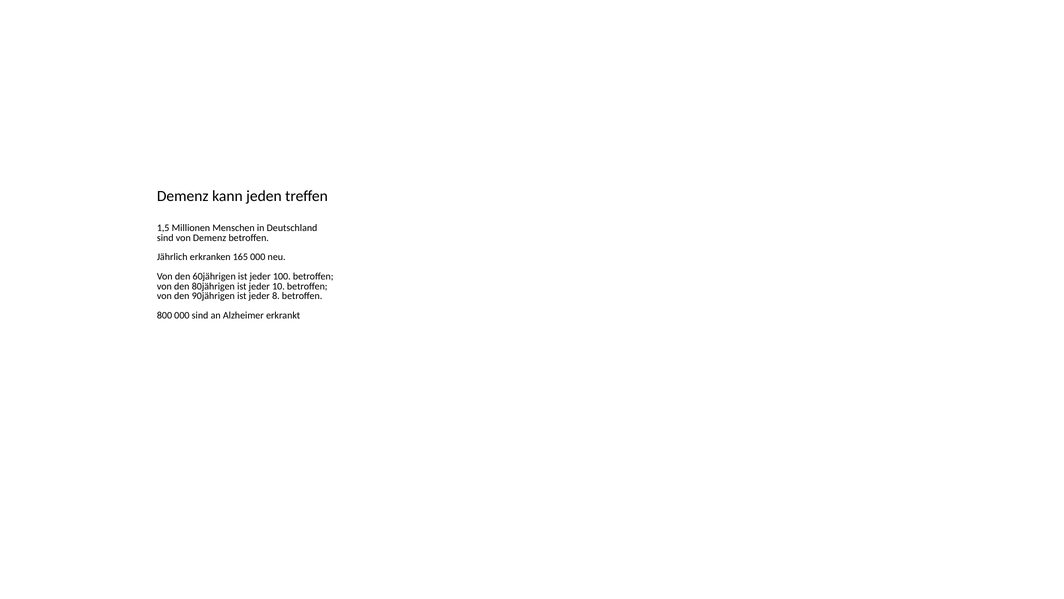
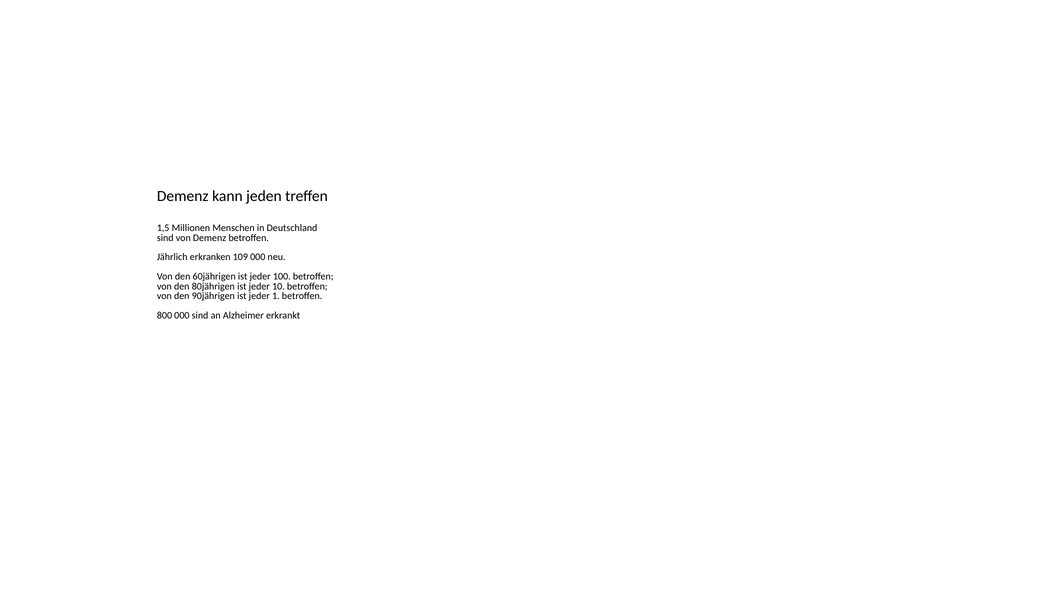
165: 165 -> 109 (240, 257)
8: 8 -> 1 (276, 296)
